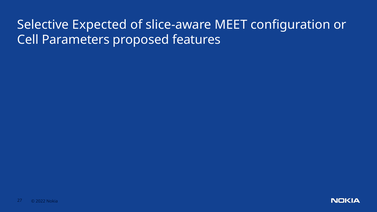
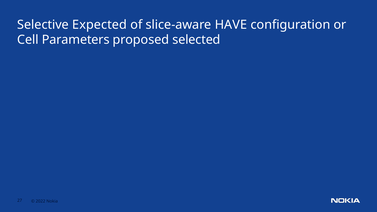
MEET: MEET -> HAVE (231, 25)
features: features -> selected (196, 40)
